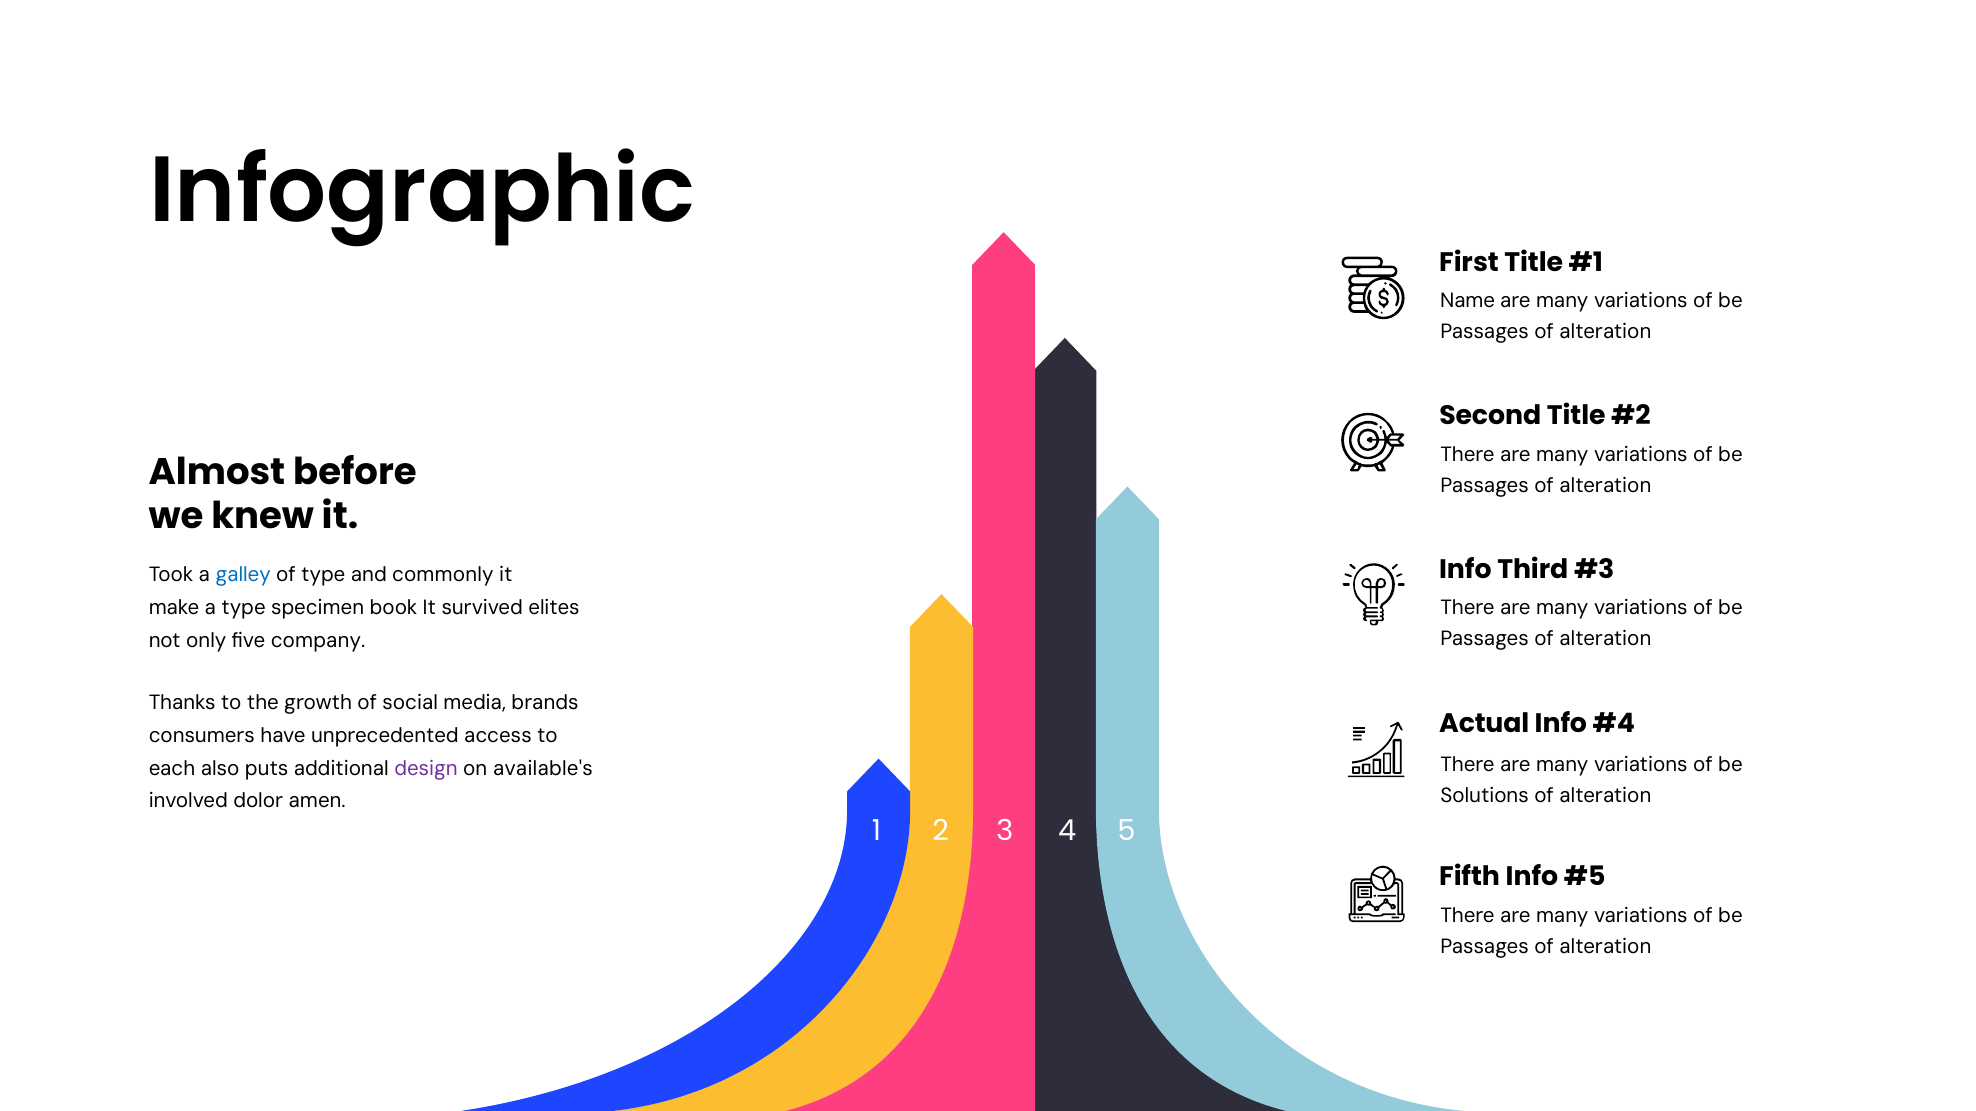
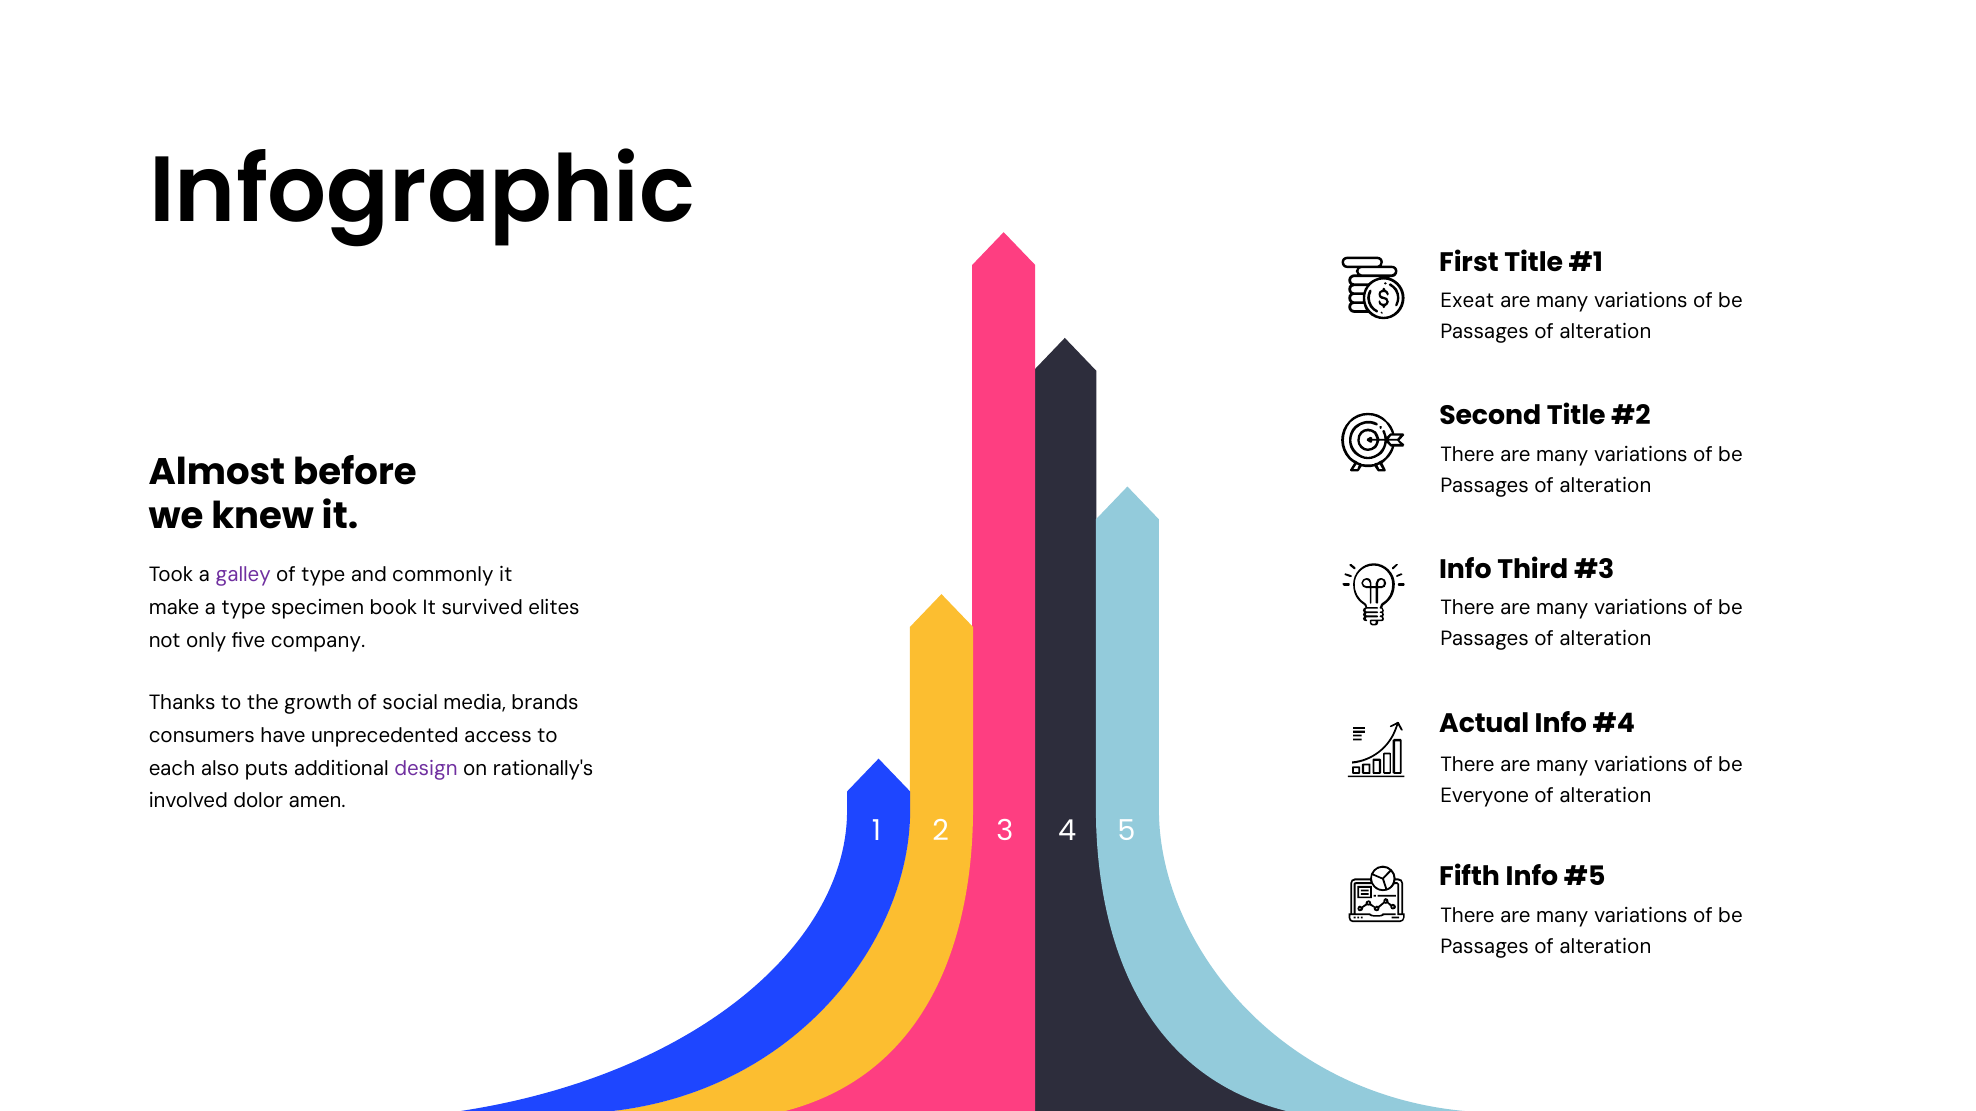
Name: Name -> Exeat (1467, 301)
galley colour: blue -> purple (243, 575)
available's: available's -> rationally's (543, 769)
Solutions: Solutions -> Everyone (1485, 796)
